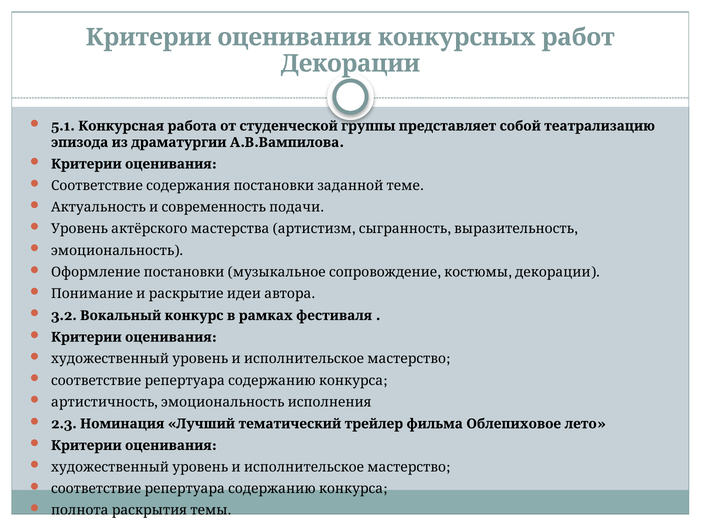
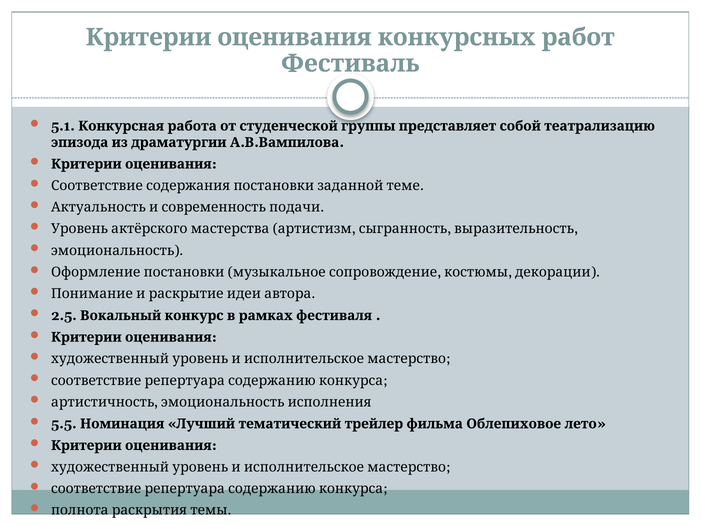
Декорации: Декорации -> Фестиваль (350, 64)
3.2: 3.2 -> 2.5 (64, 315)
2.3: 2.3 -> 5.5 (64, 424)
